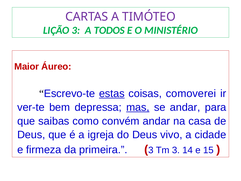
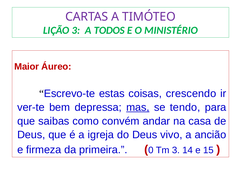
estas underline: present -> none (112, 93)
comoverei: comoverei -> crescendo (191, 93)
se andar: andar -> tendo (185, 107)
cidade: cidade -> ancião (210, 135)
3: 3 -> 0 (151, 150)
